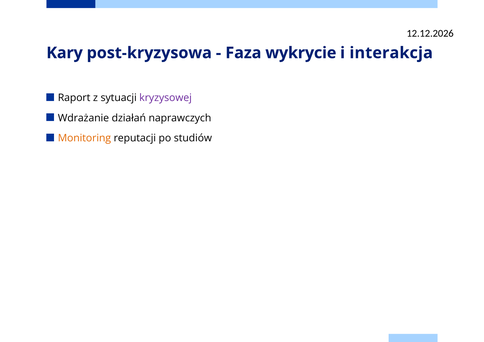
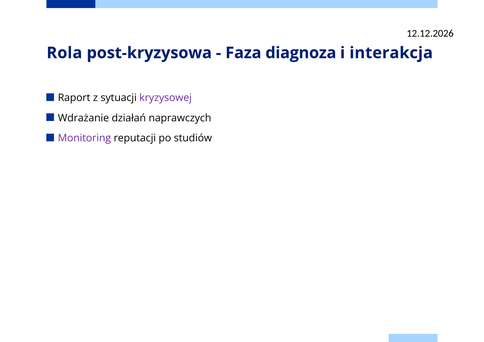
Kary: Kary -> Rola (64, 53)
wykrycie: wykrycie -> diagnoza (301, 53)
Monitoring colour: orange -> purple (84, 138)
